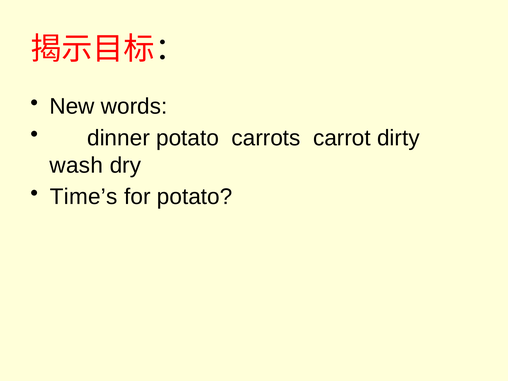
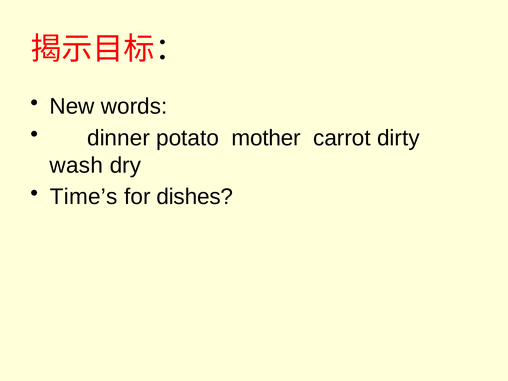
carrots: carrots -> mother (266, 138)
for potato: potato -> dishes (195, 197)
